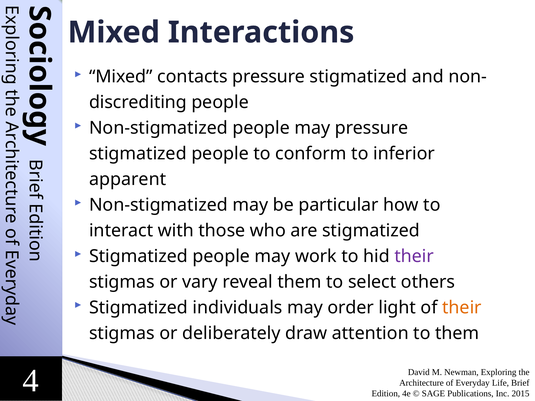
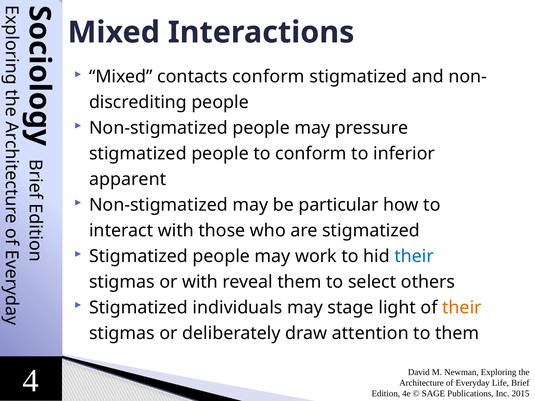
contacts pressure: pressure -> conform (268, 77)
their colour: purple -> blue (414, 257)
or vary: vary -> with (200, 282)
order: order -> stage (351, 308)
